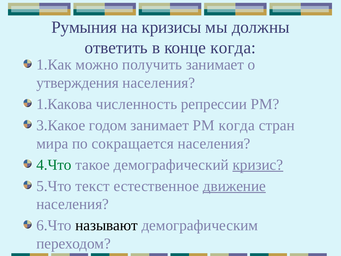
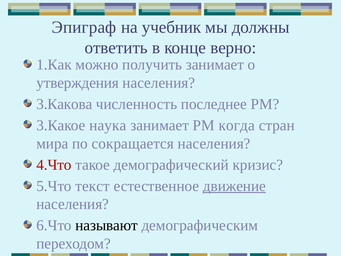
Румыния: Румыния -> Эпиграф (84, 27)
кризисы: кризисы -> учебник (172, 27)
конце когда: когда -> верно (233, 48)
1.Какова: 1.Какова -> 3.Какова (64, 104)
репрессии: репрессии -> последнее (214, 104)
годом: годом -> наука (108, 125)
4.Что colour: green -> red (54, 165)
кризис underline: present -> none (258, 165)
